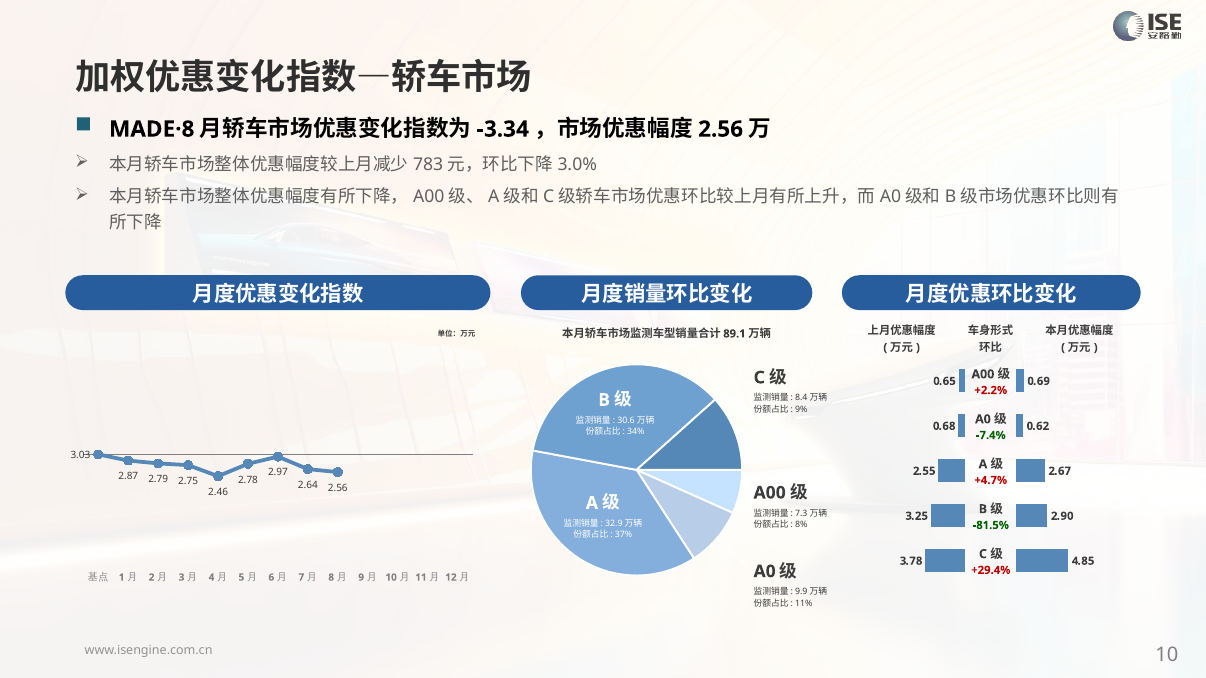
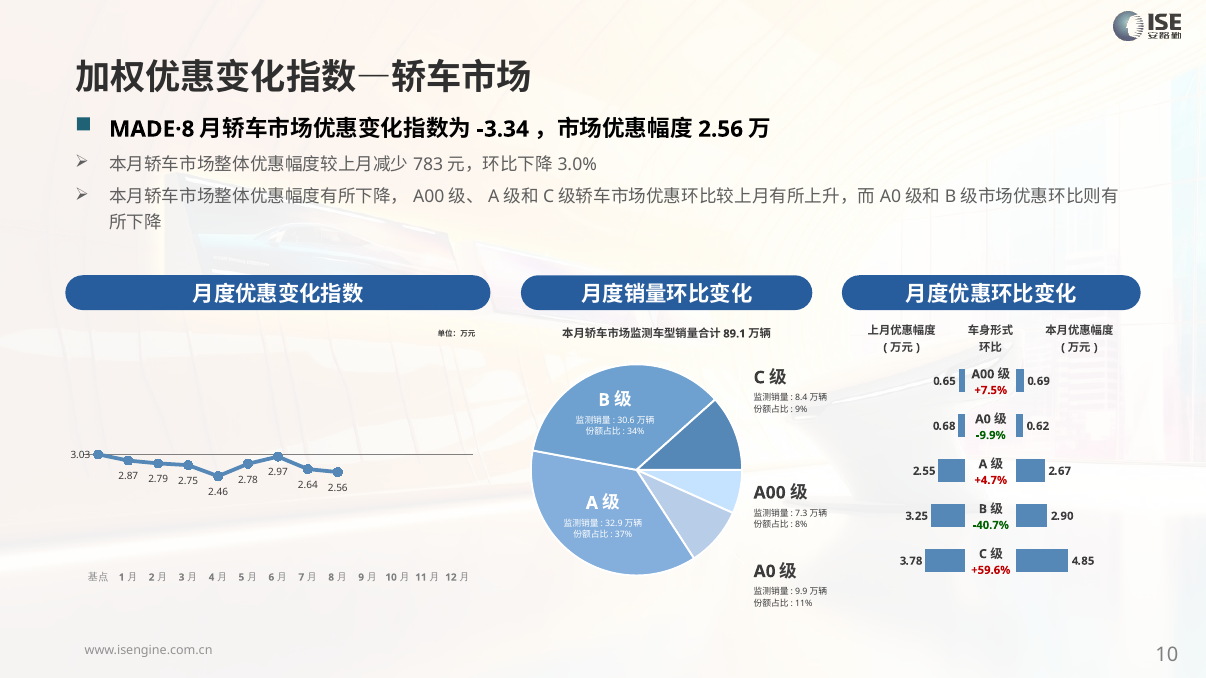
+2.2%: +2.2% -> +7.5% (991, 391)
-7.4%: -7.4% -> -9.9% (991, 436)
-81.5%: -81.5% -> -40.7% (991, 525)
+29.4%: +29.4% -> +59.6% (991, 570)
